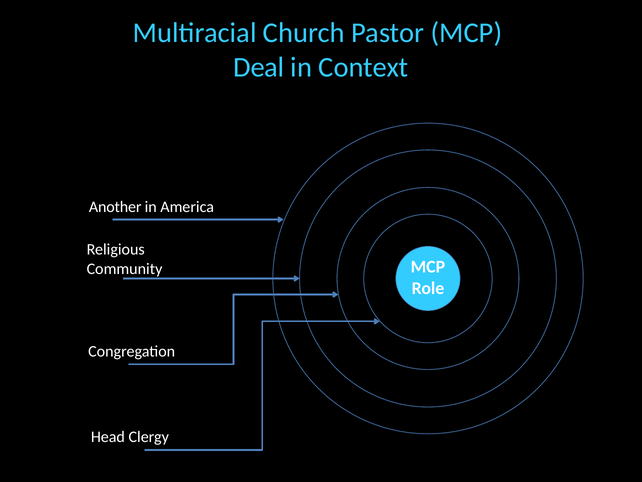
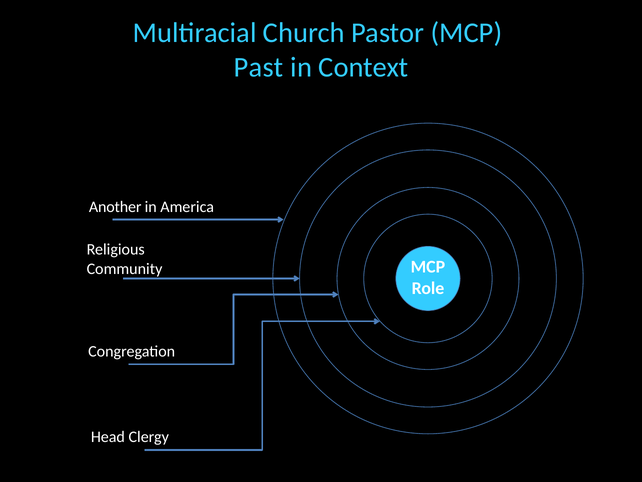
Deal: Deal -> Past (259, 67)
